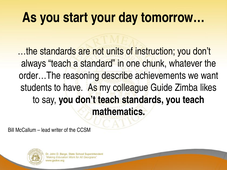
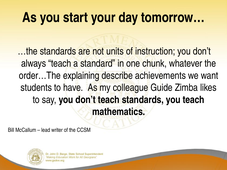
reasoning: reasoning -> explaining (81, 76)
